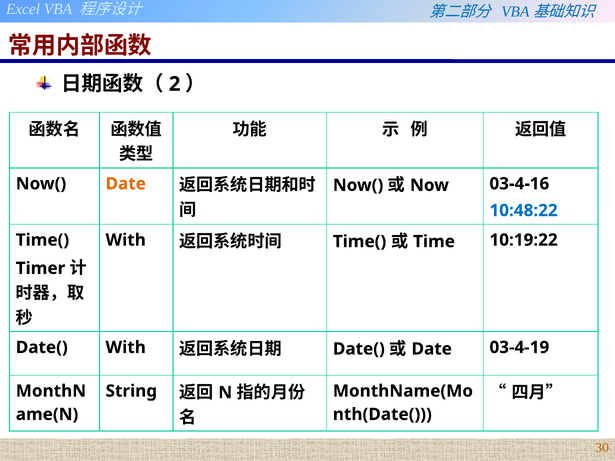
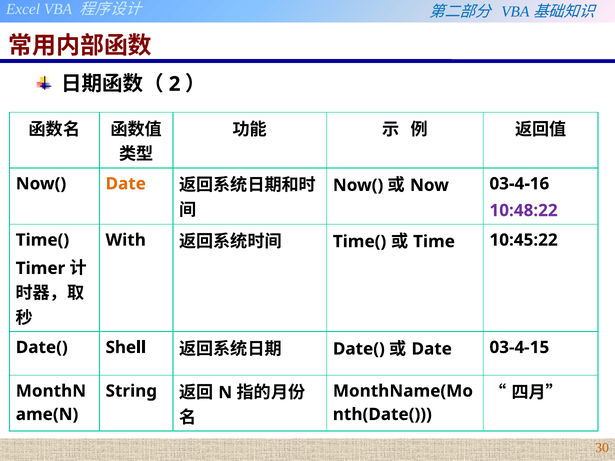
10:48:22 colour: blue -> purple (524, 211)
10:19:22: 10:19:22 -> 10:45:22 (524, 240)
Date( With: With -> Shell (126, 348)
03-4-19: 03-4-19 -> 03-4-15 (519, 348)
